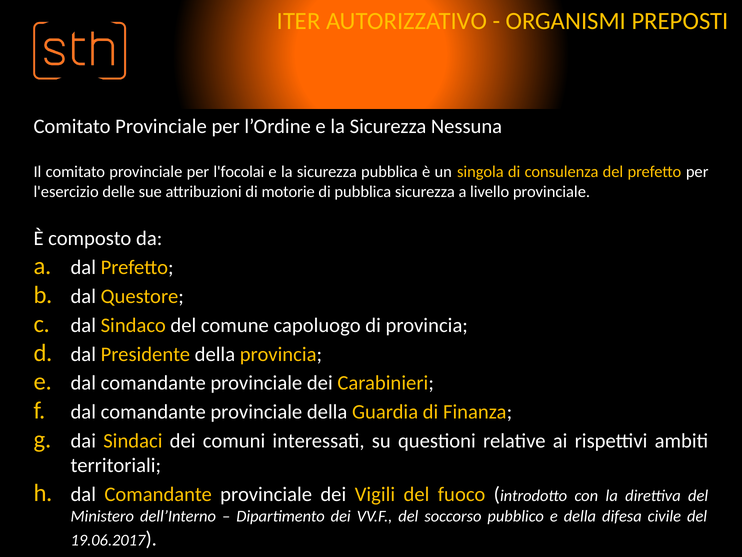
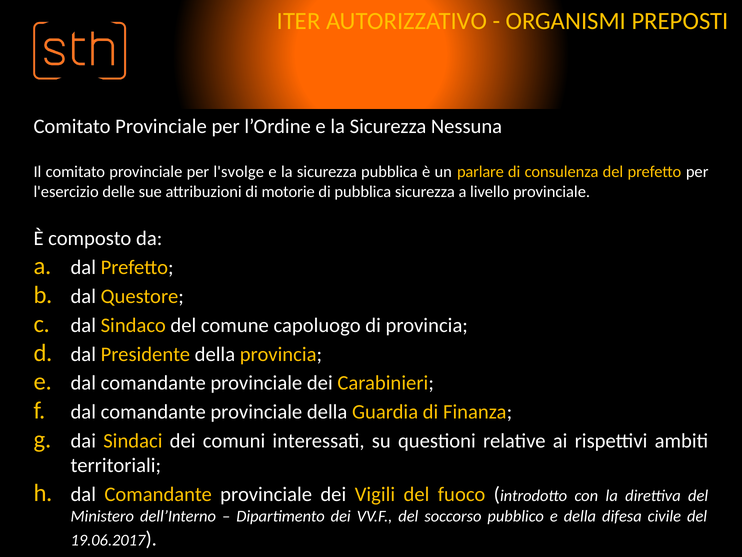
l'focolai: l'focolai -> l'svolge (239, 172)
singola: singola -> parlare (480, 172)
